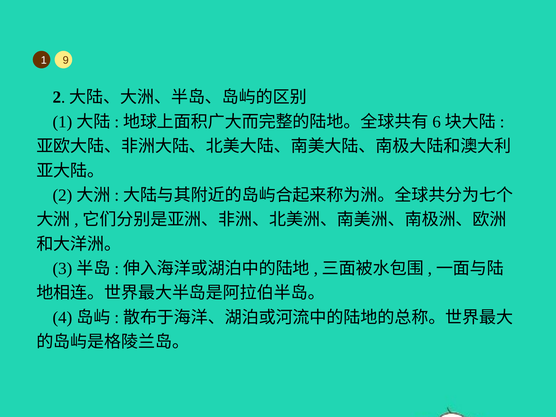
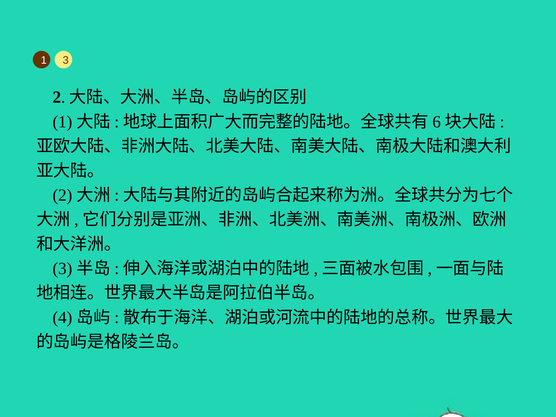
9: 9 -> 3 (66, 60)
